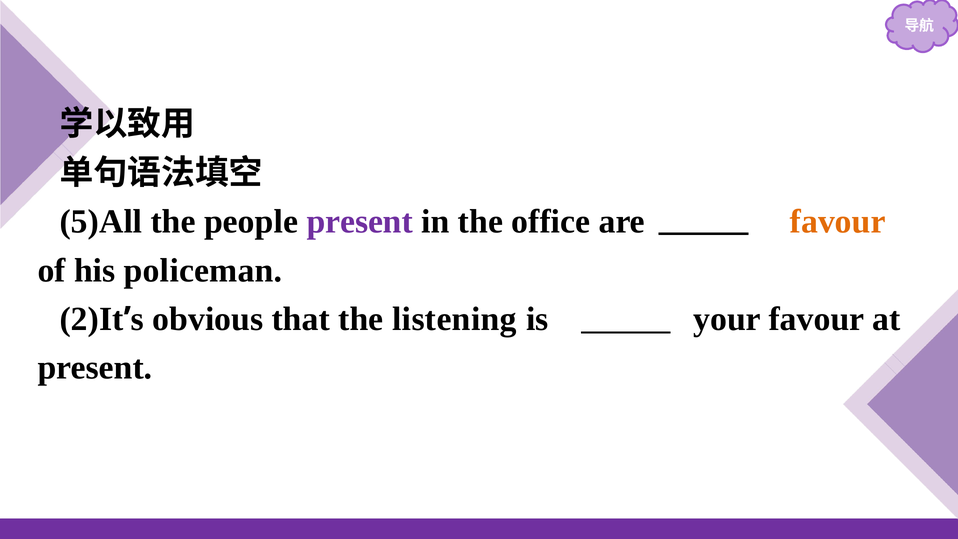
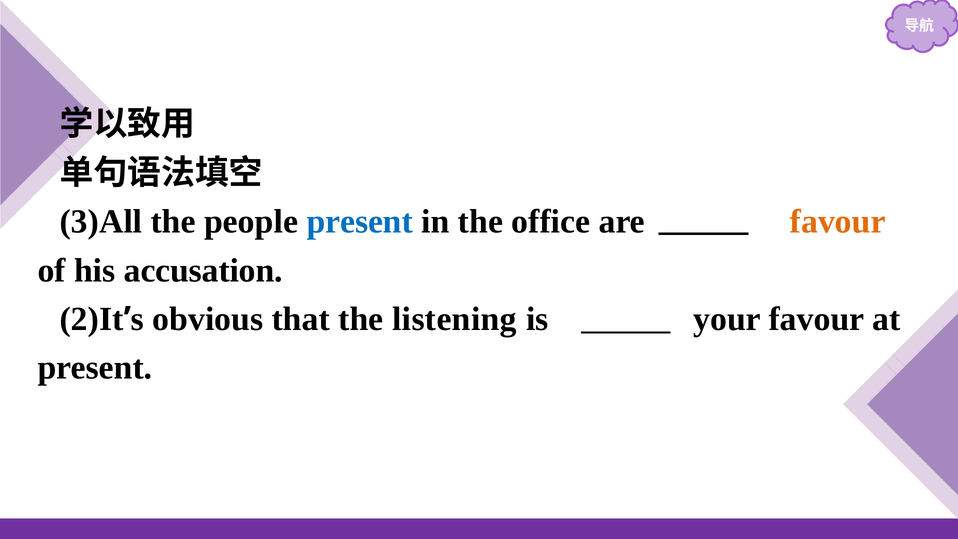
5)All: 5)All -> 3)All (101, 222)
present colour: purple -> blue (360, 222)
policeman: policeman -> accusation (203, 270)
